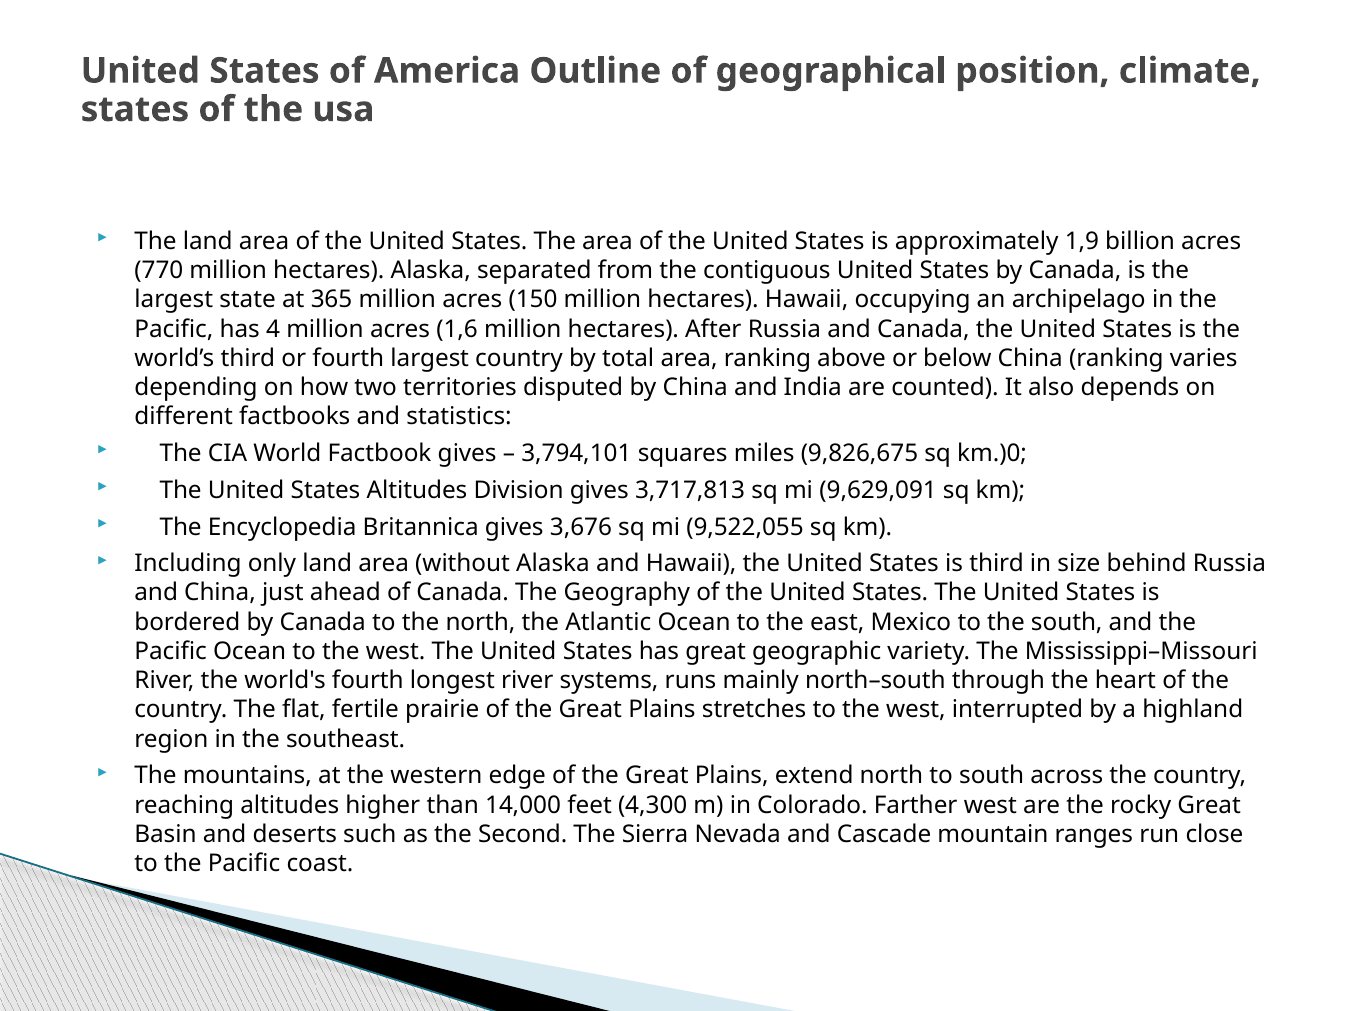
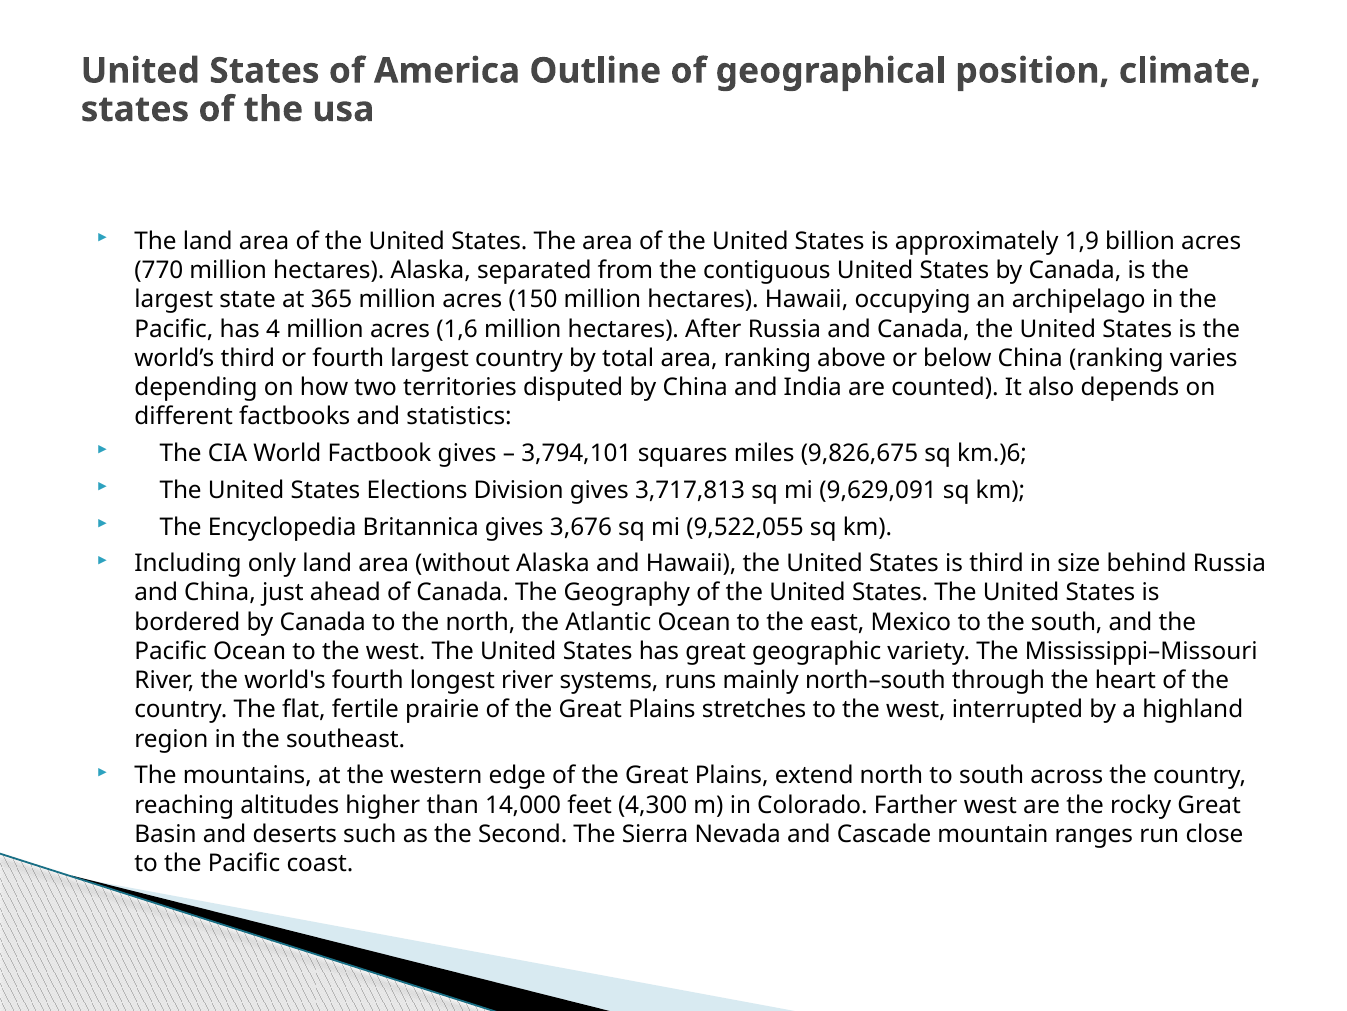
km.)0: km.)0 -> km.)6 (992, 453)
States Altitudes: Altitudes -> Elections (417, 490)
